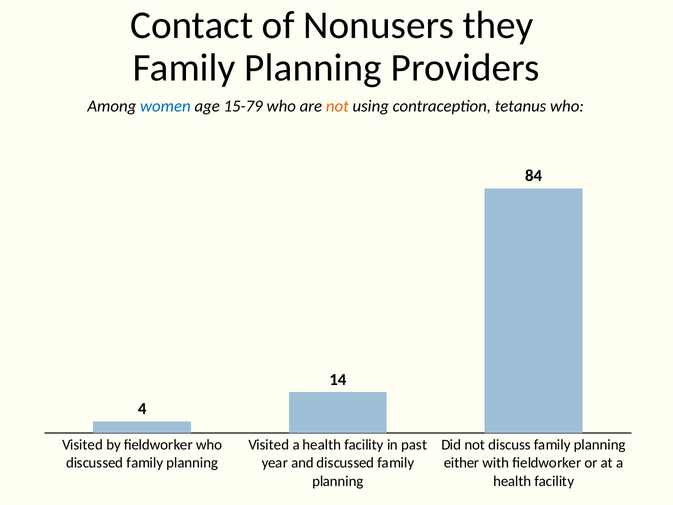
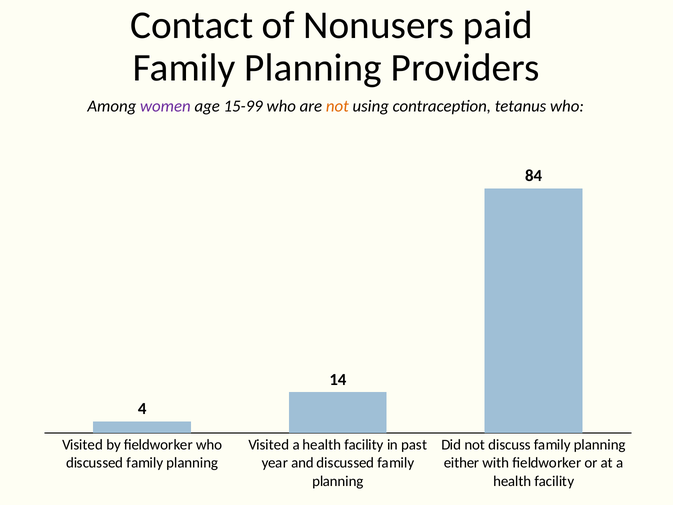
they: they -> paid (498, 25)
women colour: blue -> purple (165, 106)
15-79: 15-79 -> 15-99 (243, 106)
